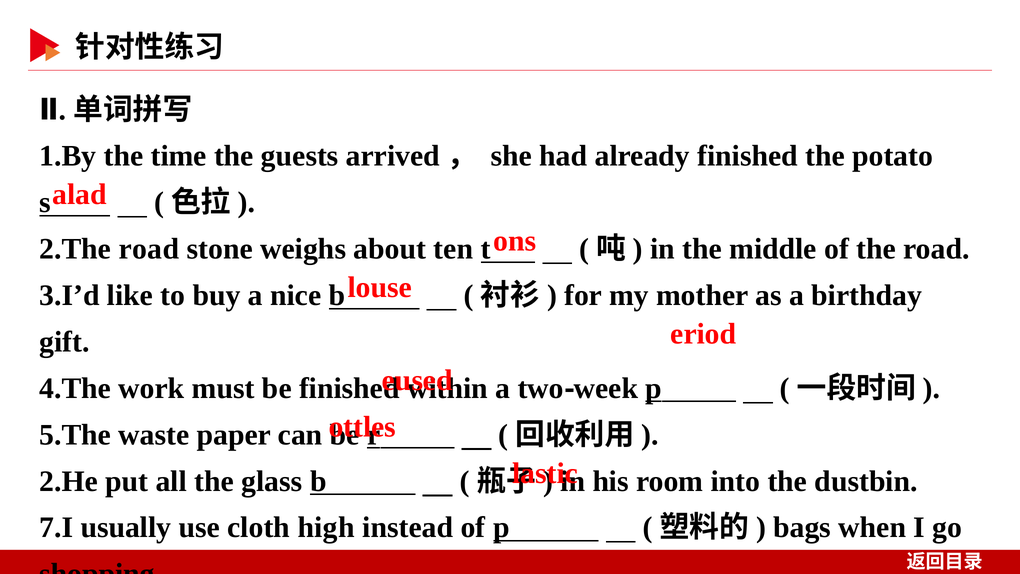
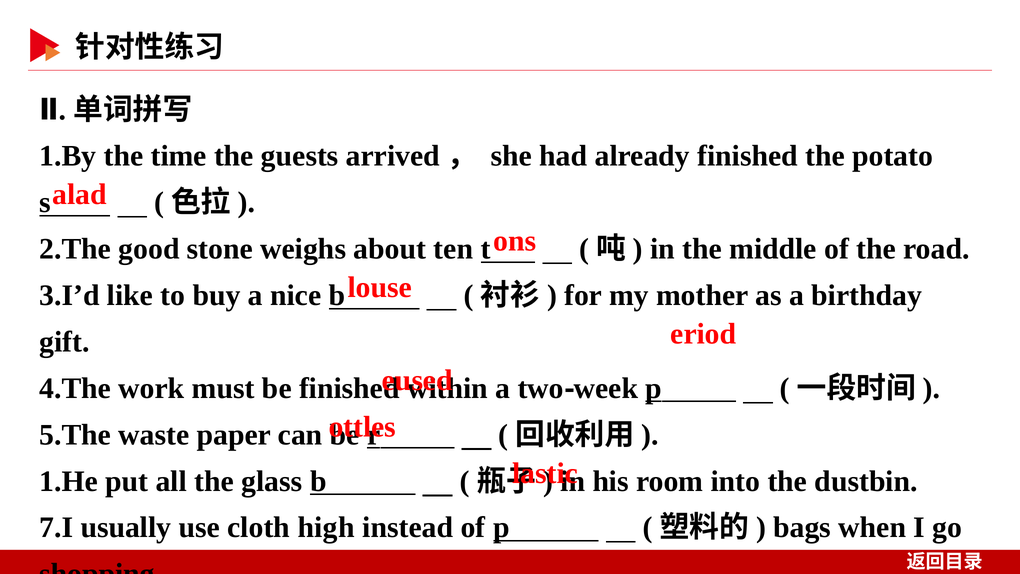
2.The road: road -> good (149, 249)
2.He: 2.He -> 1.He (69, 481)
